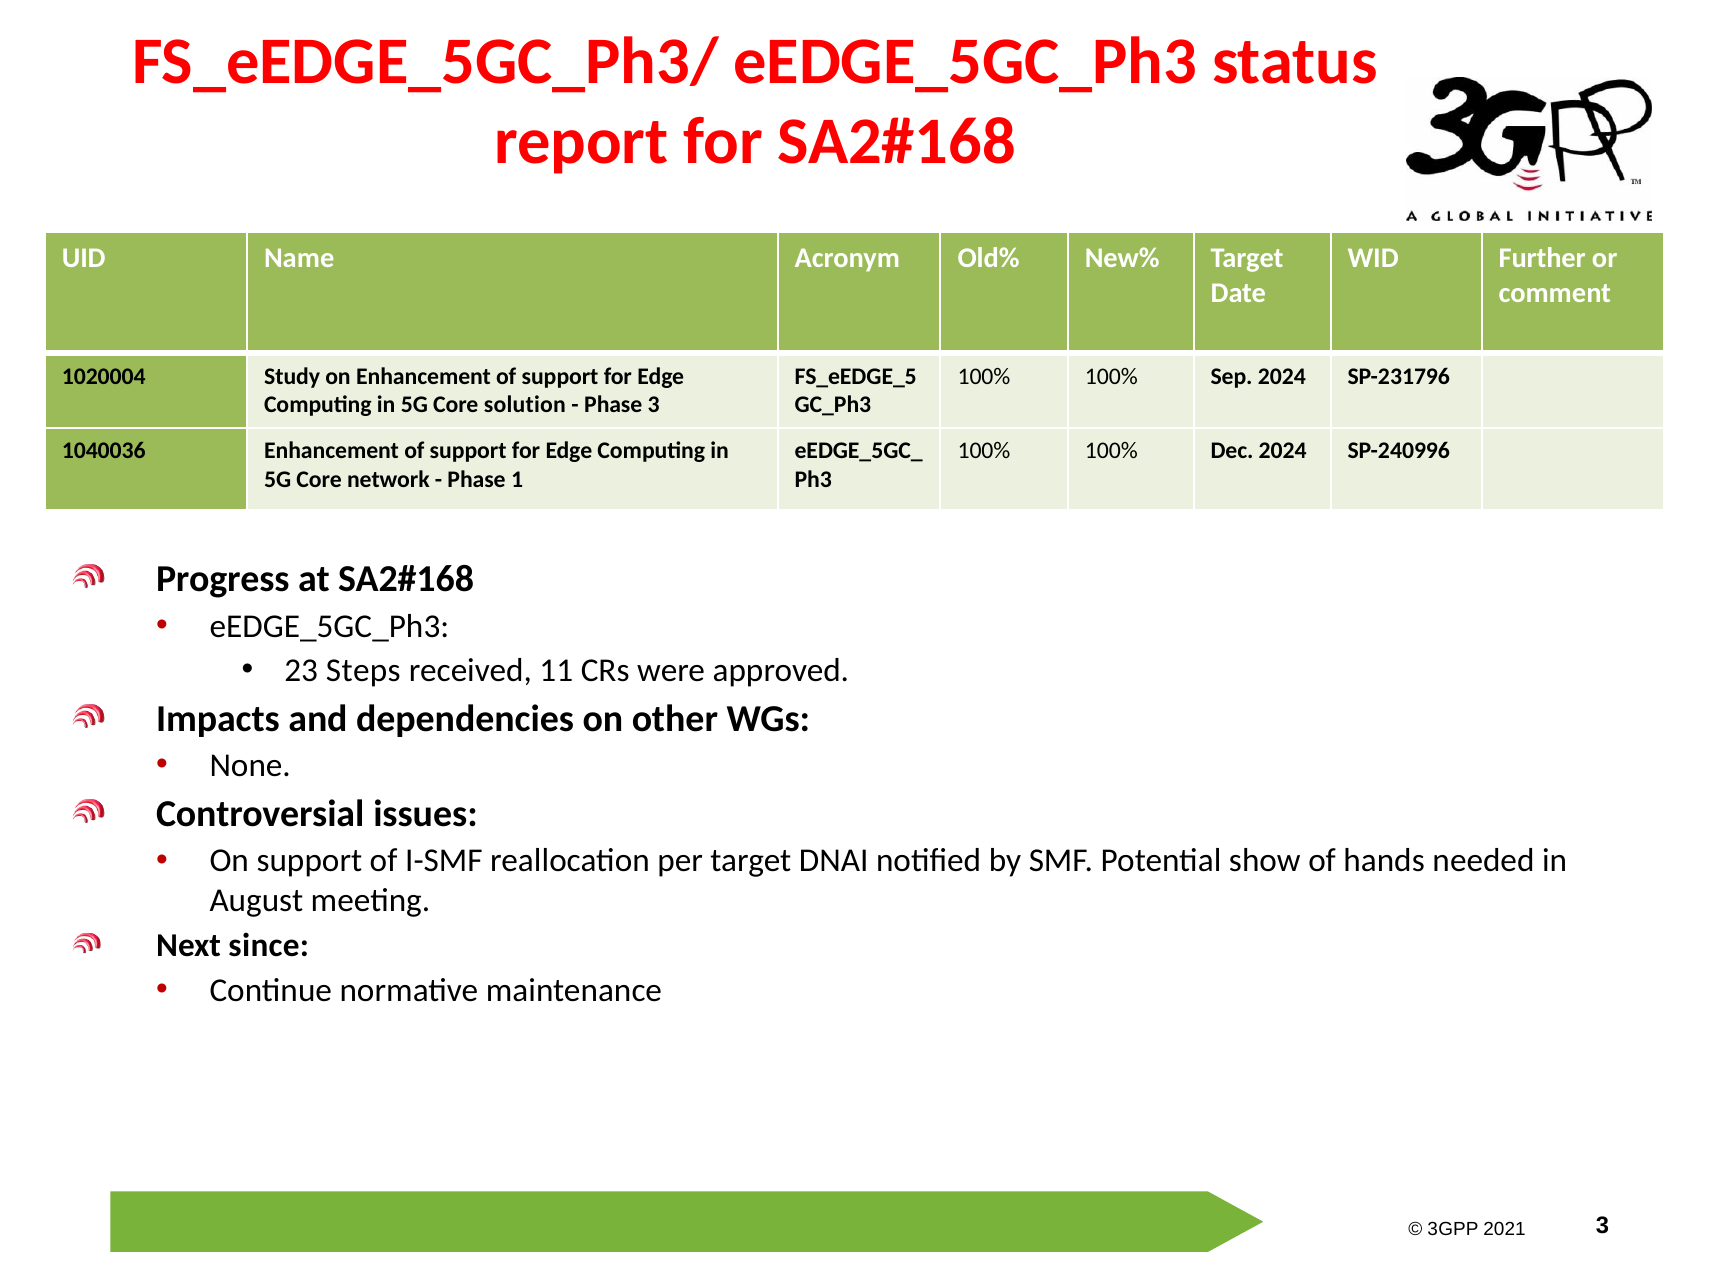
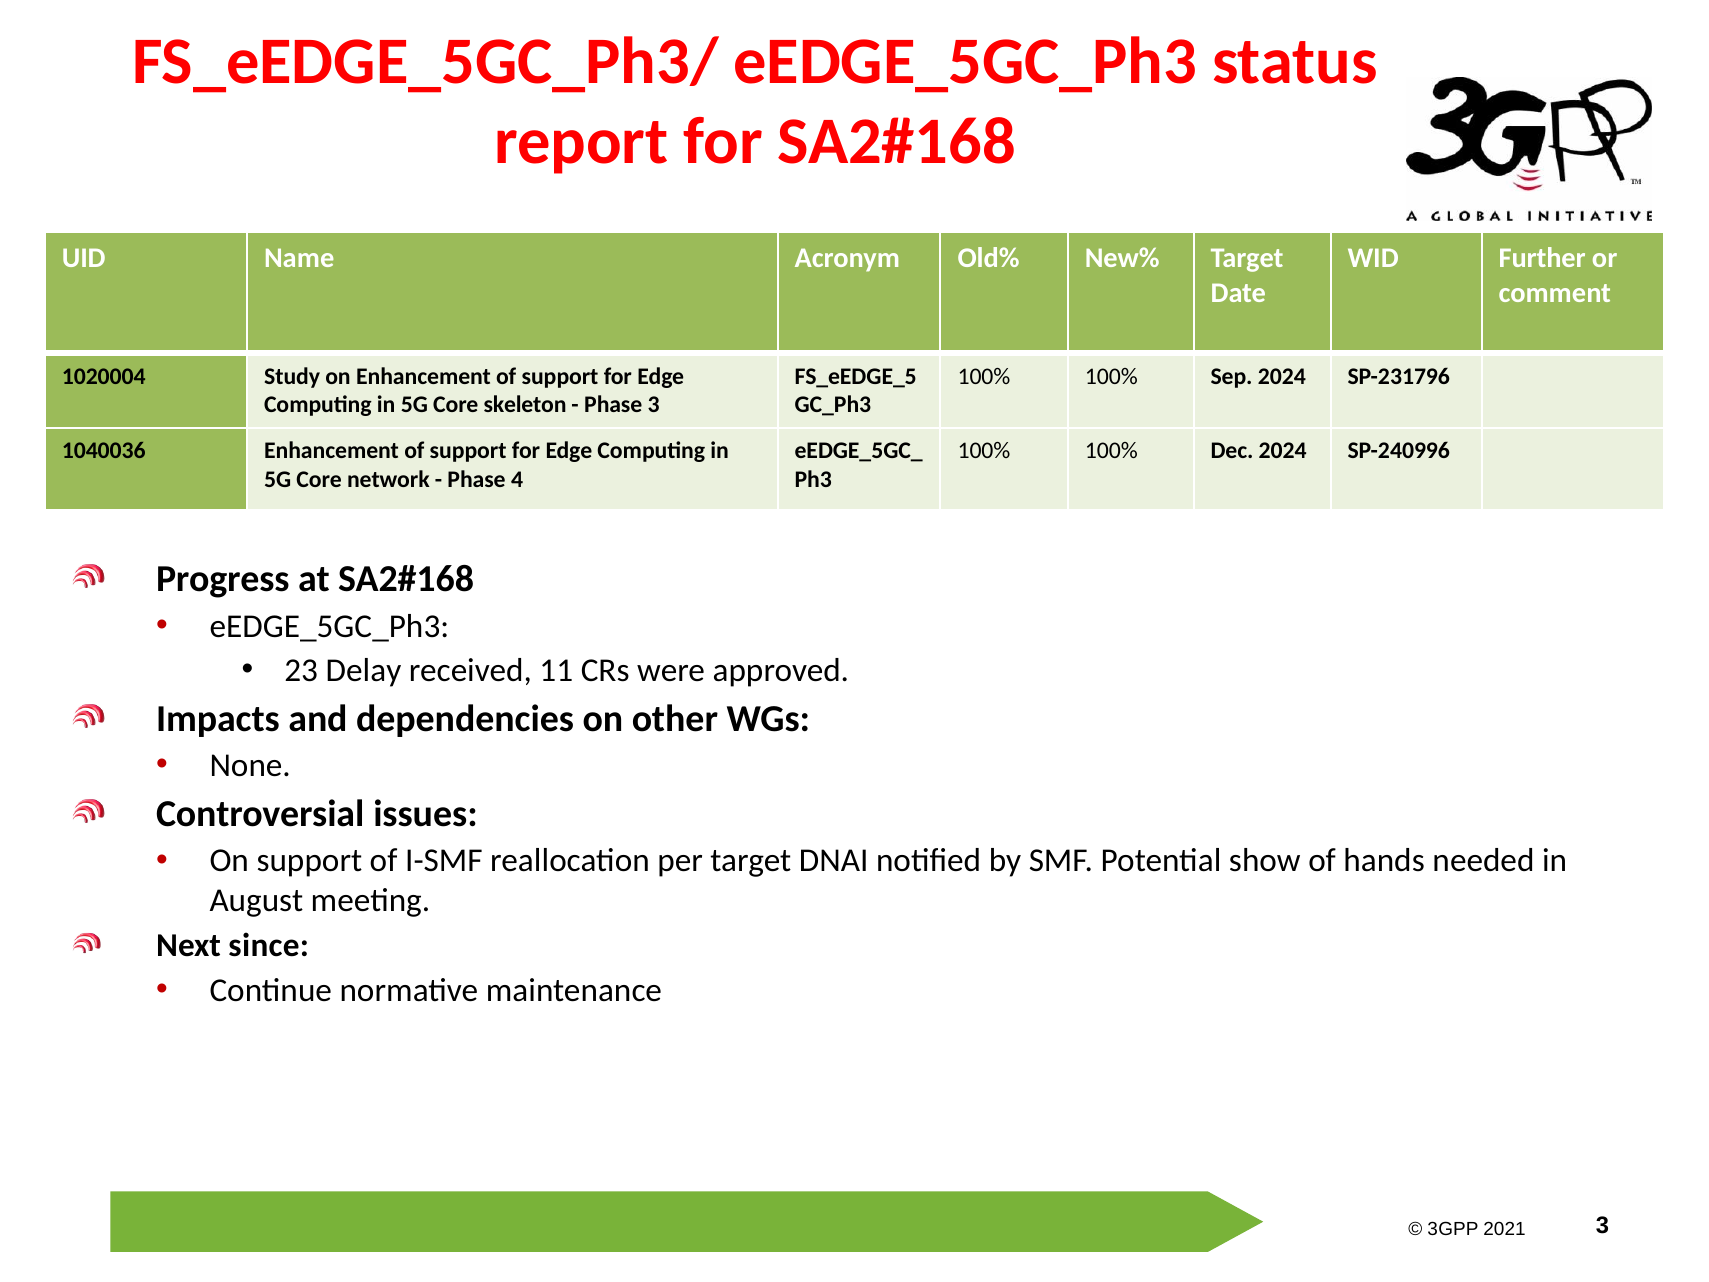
solution: solution -> skeleton (525, 405)
1: 1 -> 4 (517, 480)
Steps: Steps -> Delay (363, 671)
